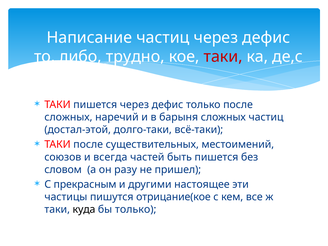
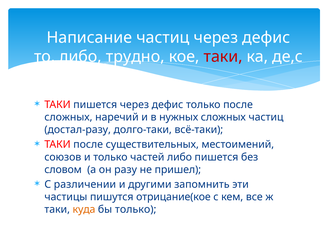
барыня: барыня -> нужных (179, 117)
достал-этой: достал-этой -> достал-разу (78, 130)
и всегда: всегда -> только (110, 157)
частей быть: быть -> либо (180, 157)
прекрасным: прекрасным -> различении (85, 184)
настоящее: настоящее -> запомнить (202, 184)
куда colour: black -> orange (84, 210)
